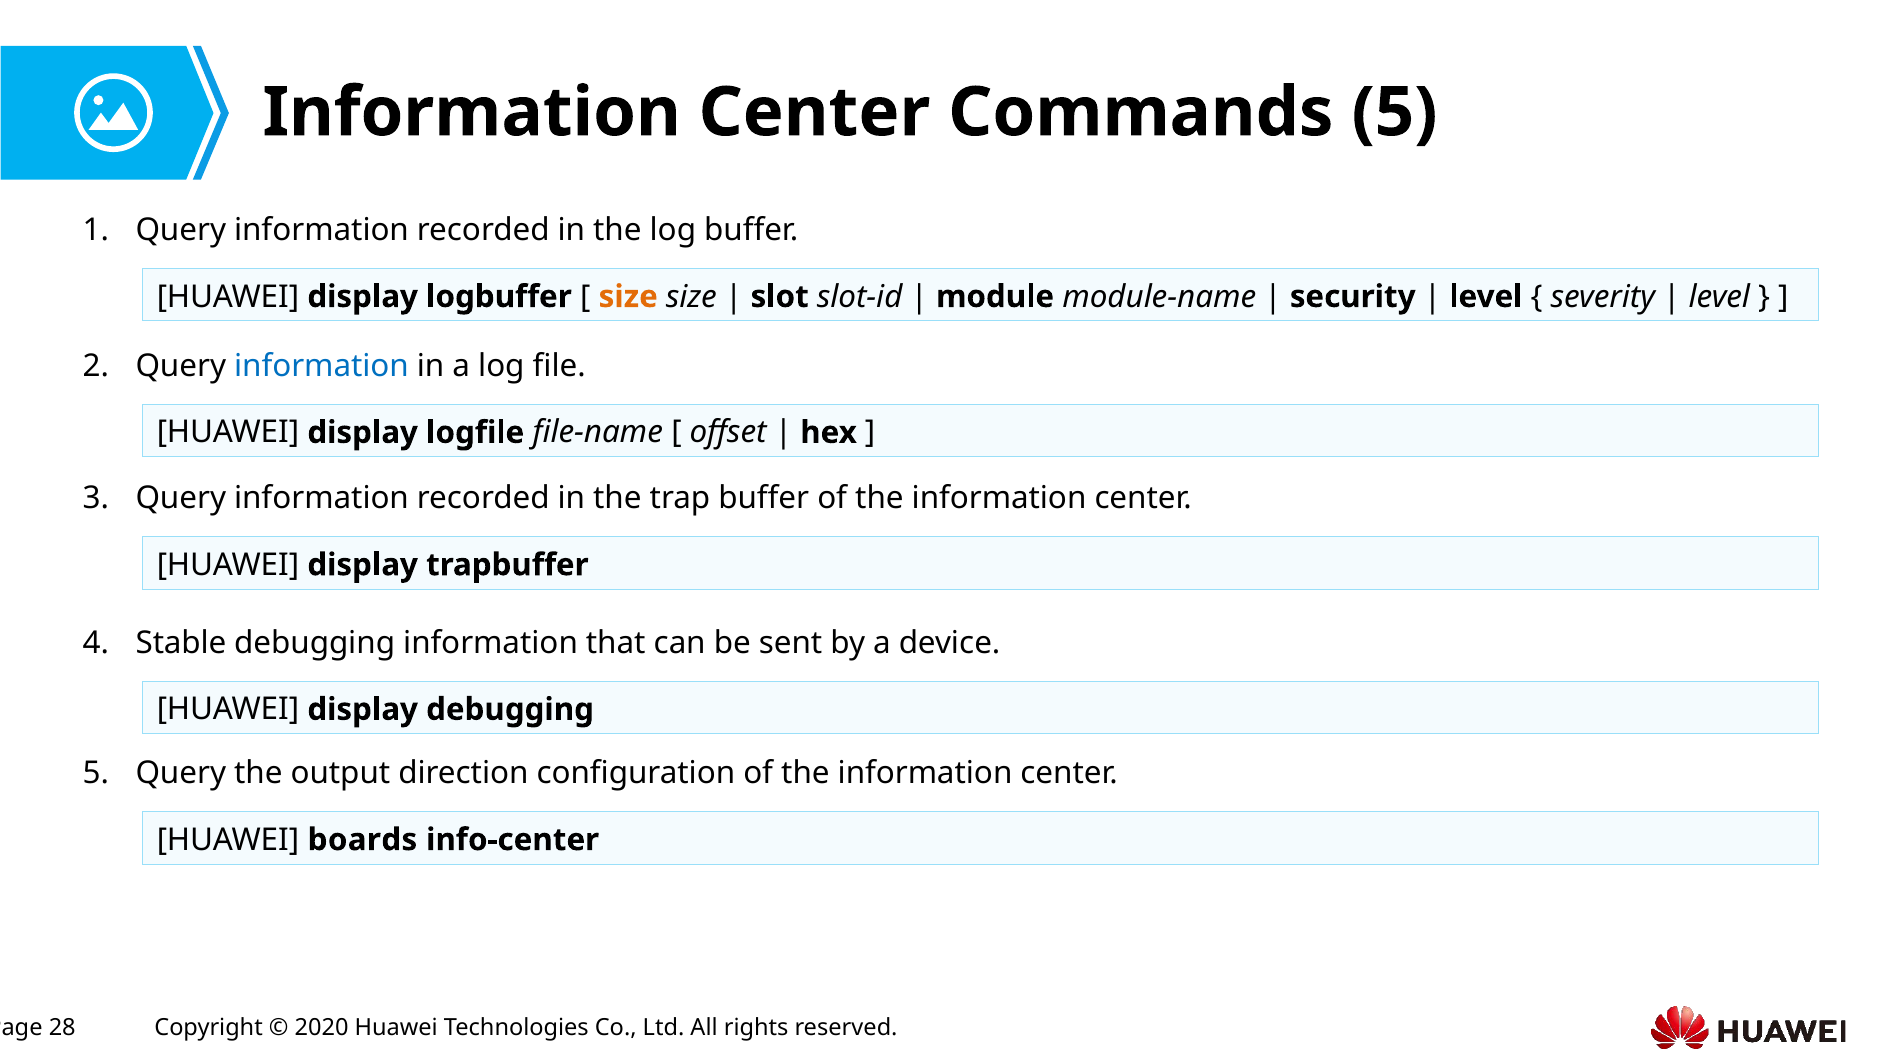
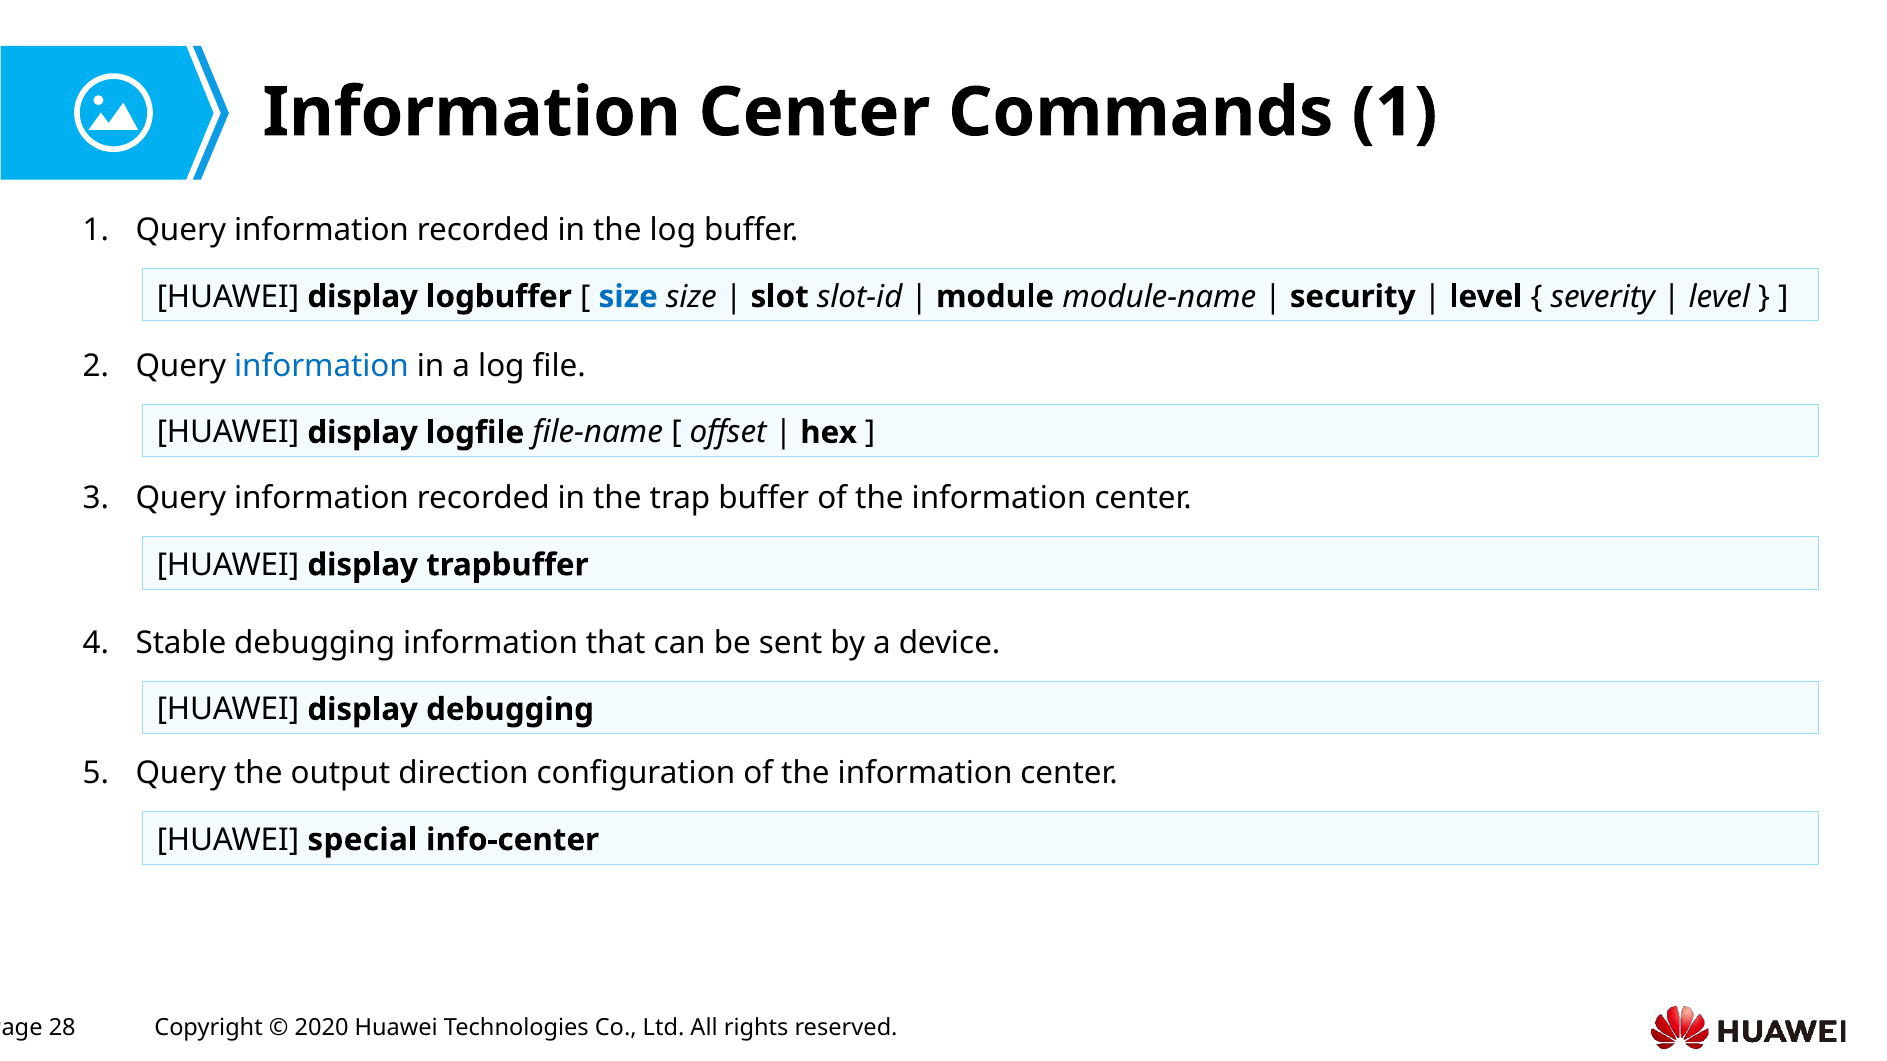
Commands 5: 5 -> 1 (1395, 113)
size colour: orange -> blue (628, 297)
boards: boards -> special (362, 840)
